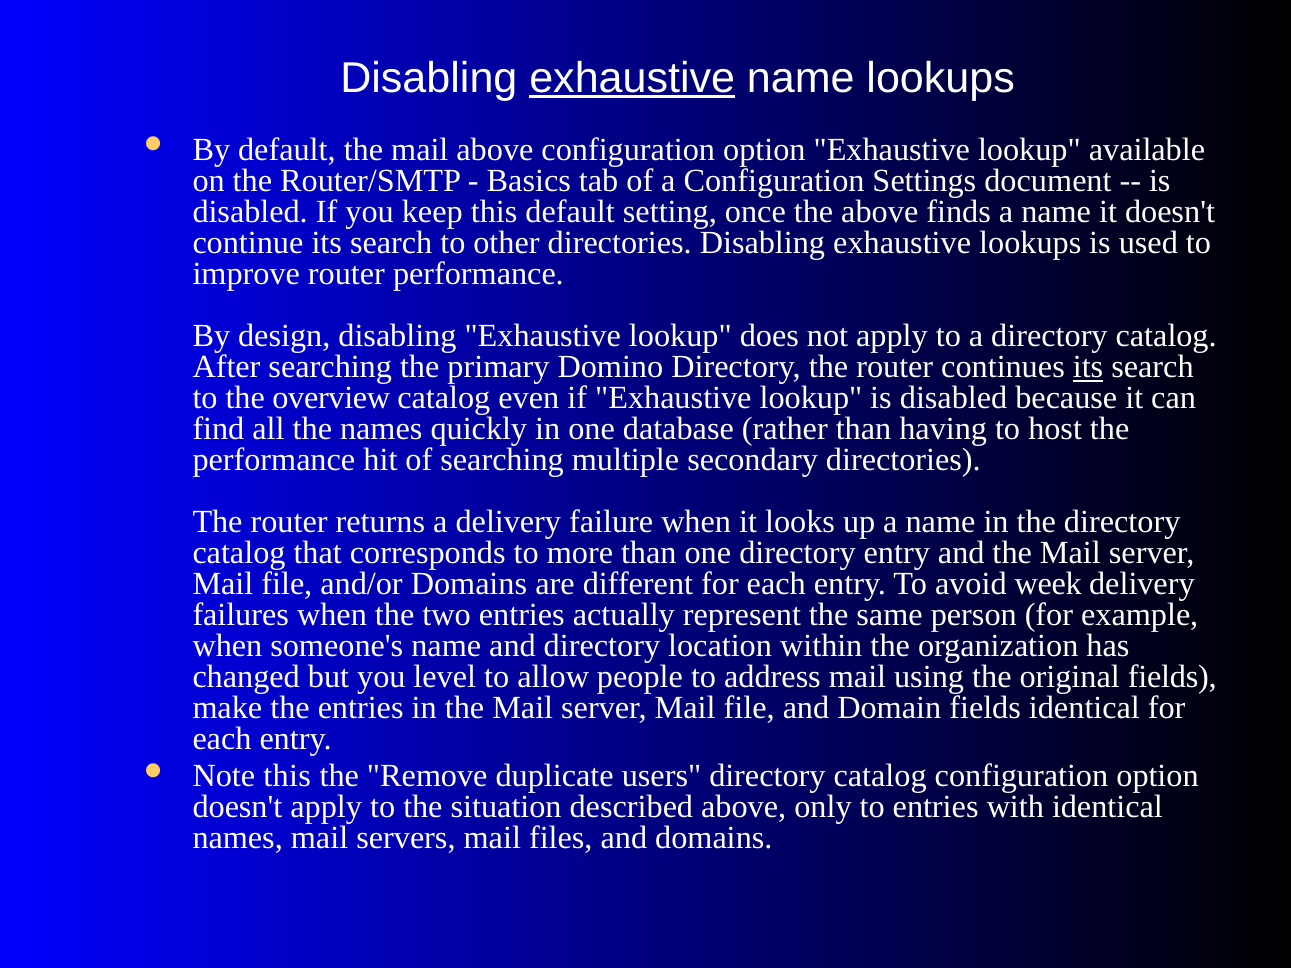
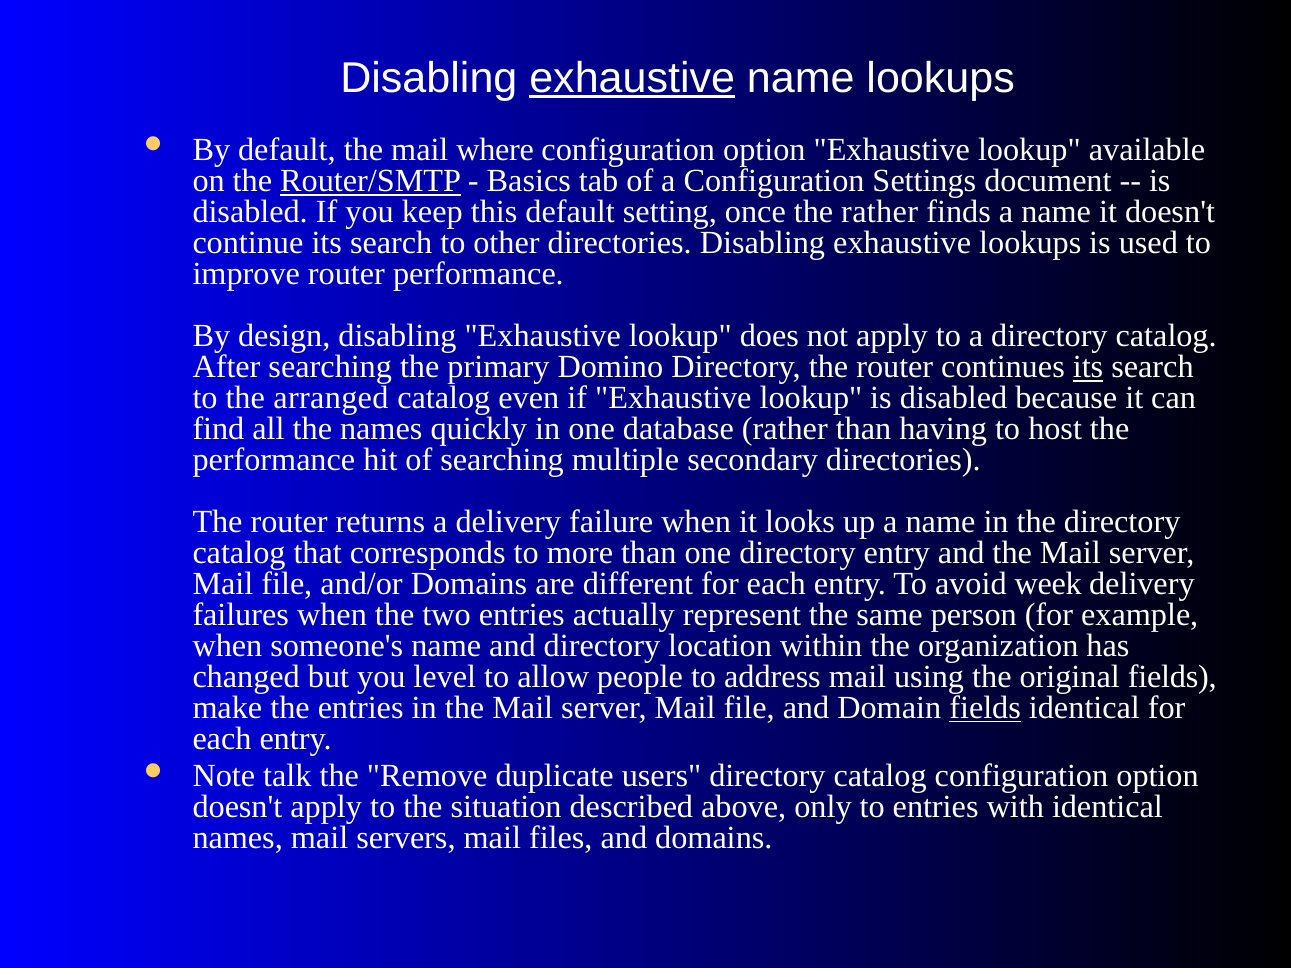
mail above: above -> where (495, 150)
Router/SMTP underline: none -> present (371, 181)
the above: above -> rather (880, 212)
overview: overview -> arranged (331, 398)
fields underline: none -> present (985, 708)
Note this: this -> talk (287, 776)
